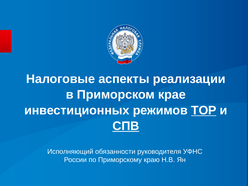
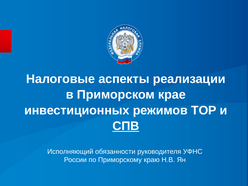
ТОР underline: present -> none (204, 110)
